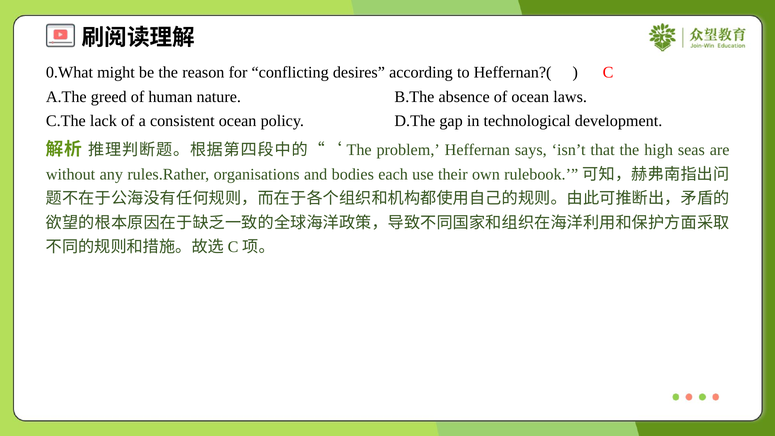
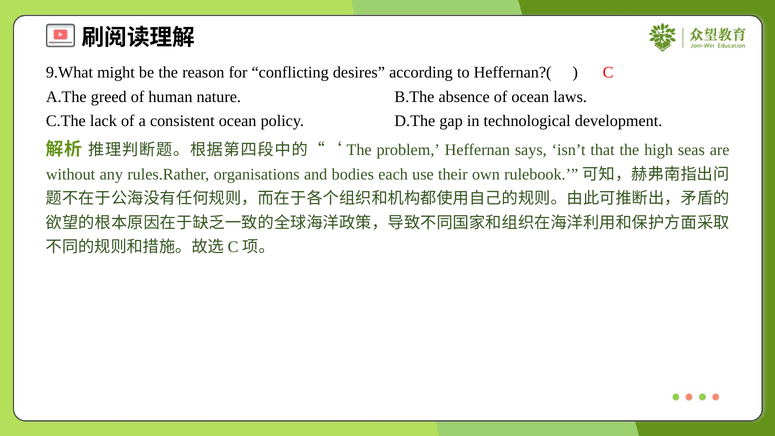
0.What: 0.What -> 9.What (69, 73)
